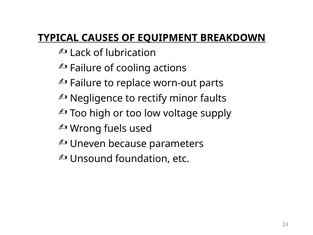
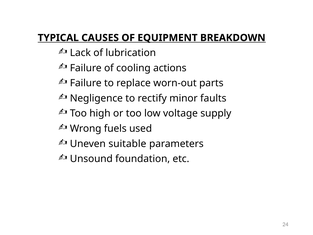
because: because -> suitable (127, 144)
